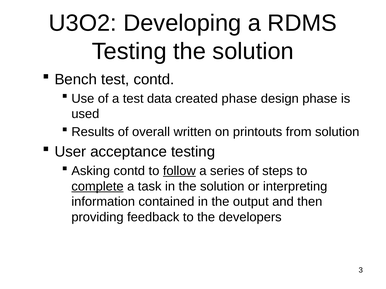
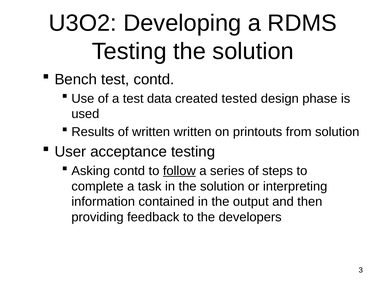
created phase: phase -> tested (239, 99)
of overall: overall -> written (151, 132)
complete underline: present -> none (98, 187)
